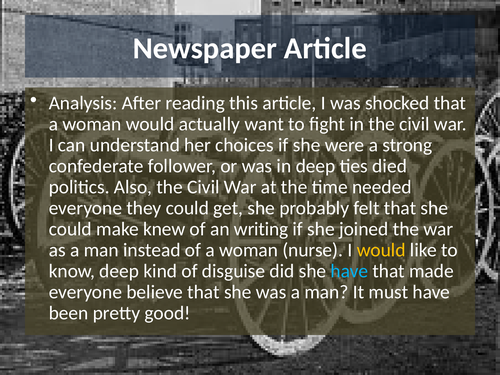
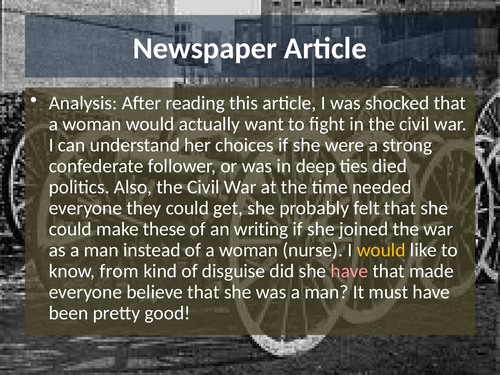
knew: knew -> these (164, 229)
know deep: deep -> from (119, 271)
have colour: light blue -> pink (349, 271)
